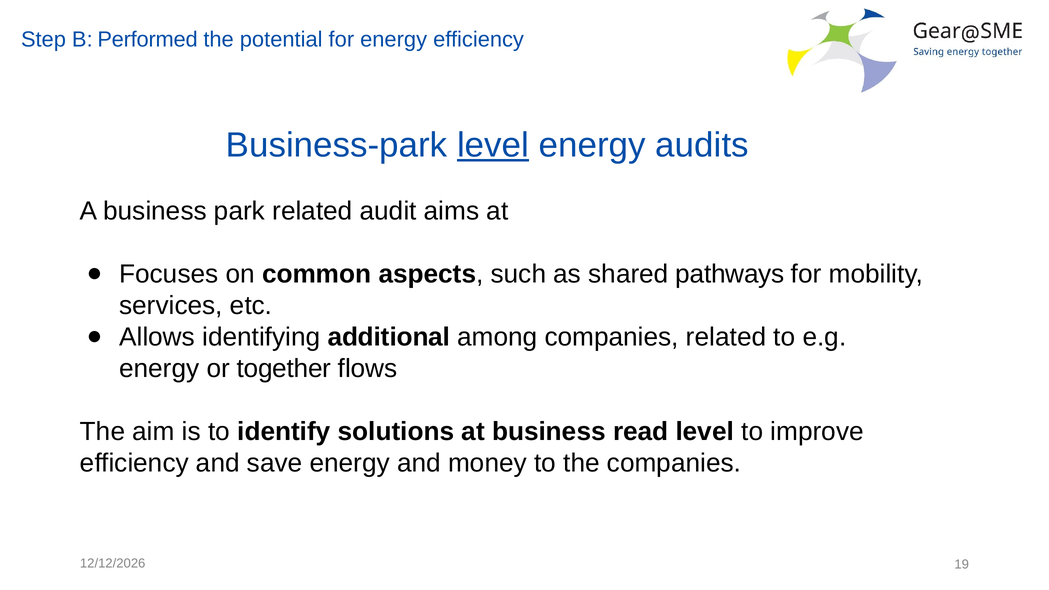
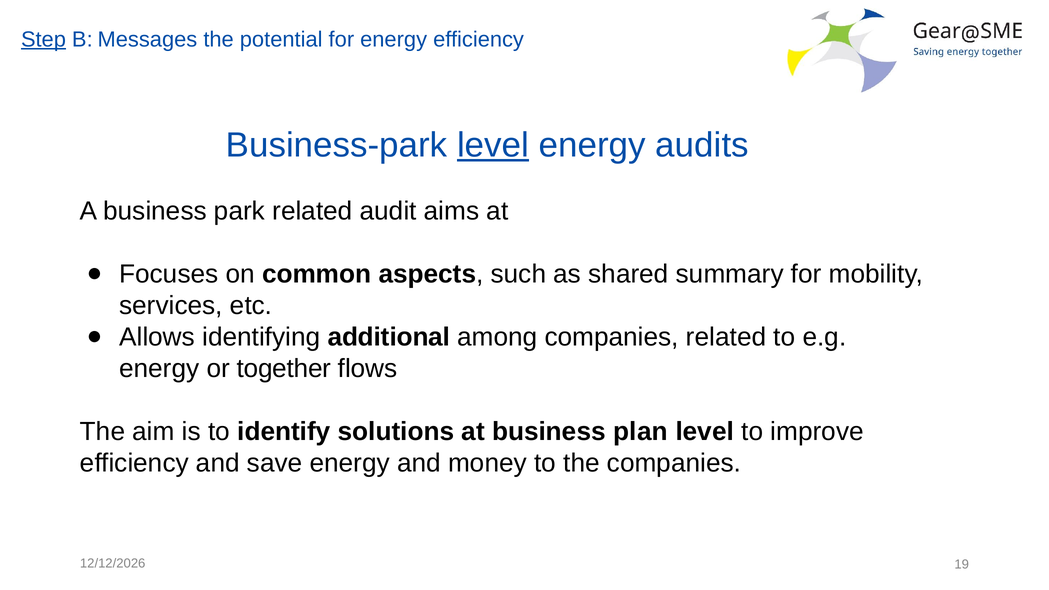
Step underline: none -> present (43, 39)
Performed: Performed -> Messages (147, 39)
pathways: pathways -> summary (730, 274)
read: read -> plan (641, 431)
